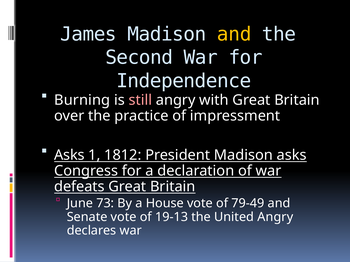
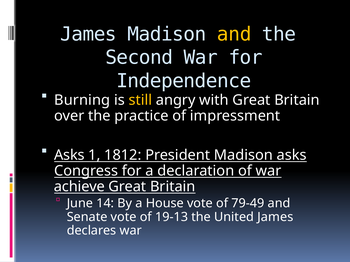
still colour: pink -> yellow (140, 100)
defeats: defeats -> achieve (79, 187)
73: 73 -> 14 (105, 204)
United Angry: Angry -> James (275, 217)
